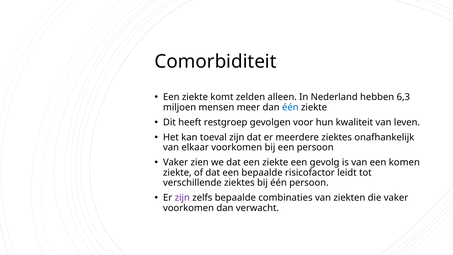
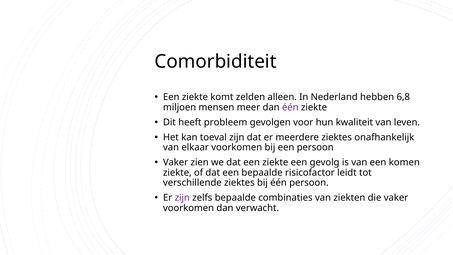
6,3: 6,3 -> 6,8 (403, 97)
één colour: blue -> purple (290, 107)
restgroep: restgroep -> probleem (226, 122)
